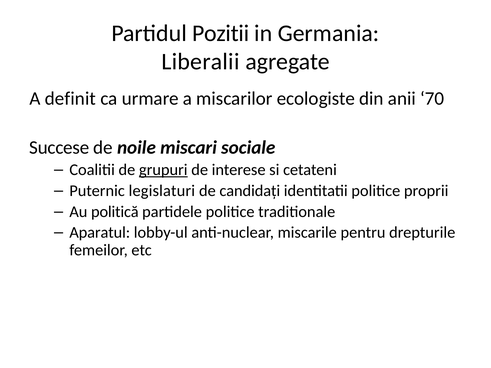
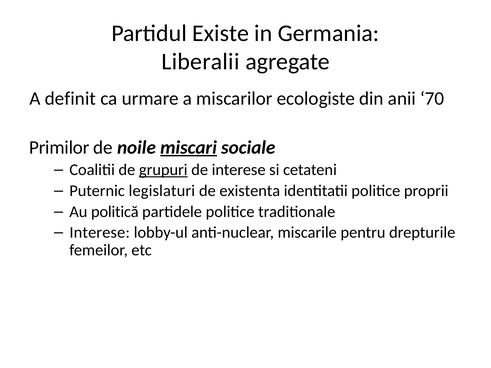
Pozitii: Pozitii -> Existe (221, 33)
Succese: Succese -> Primilor (59, 147)
miscari underline: none -> present (189, 147)
candidaţi: candidaţi -> existenta (250, 191)
Aparatul: Aparatul -> Interese (100, 233)
